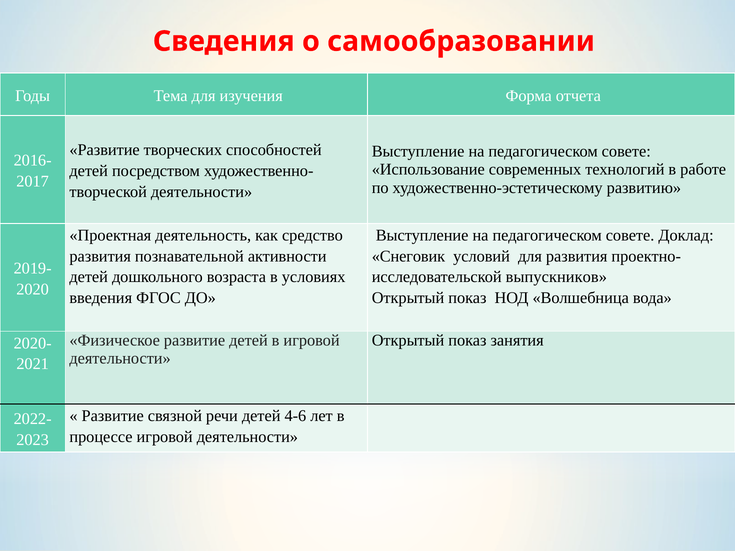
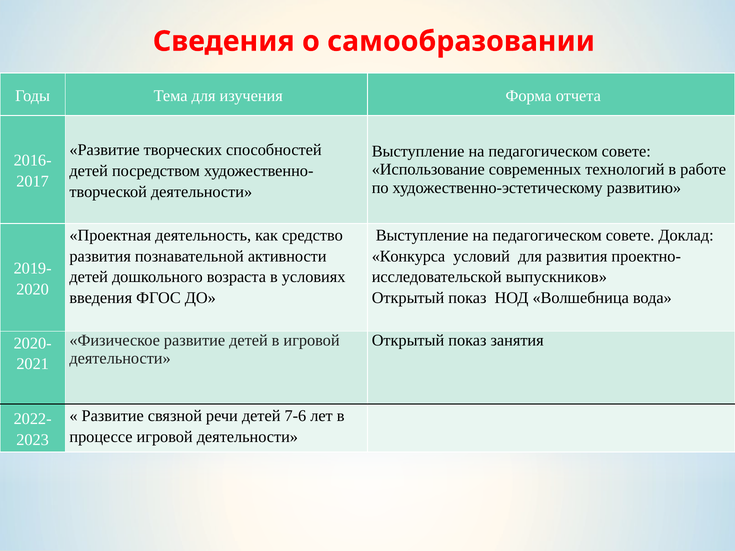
Снеговик: Снеговик -> Конкурса (408, 256)
4-6: 4-6 -> 7-6 (295, 416)
